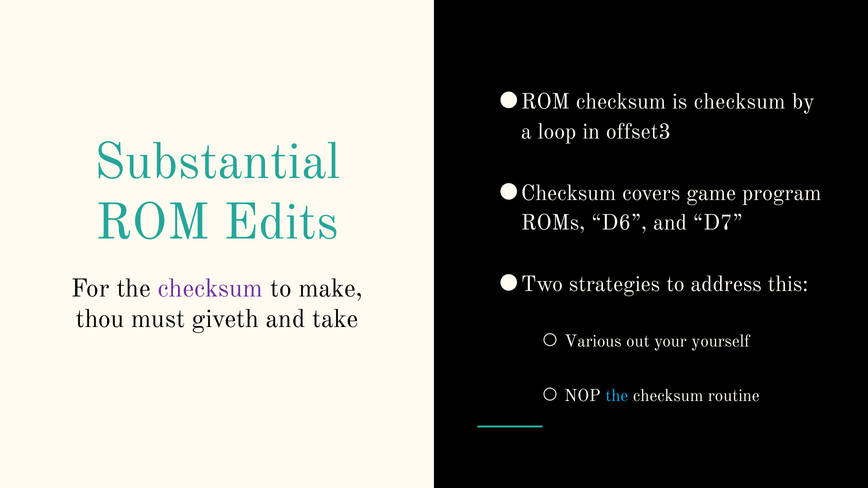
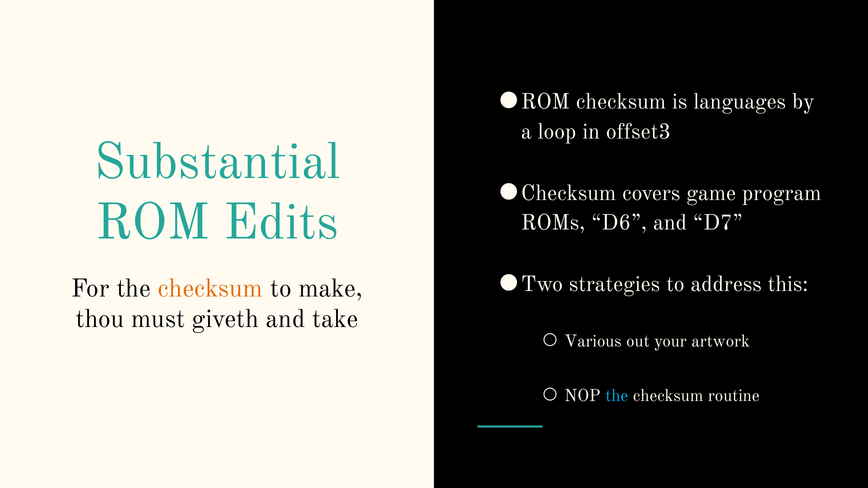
is checksum: checksum -> languages (740, 102)
checksum colour: purple -> orange (210, 289)
yourself: yourself -> artwork (721, 341)
